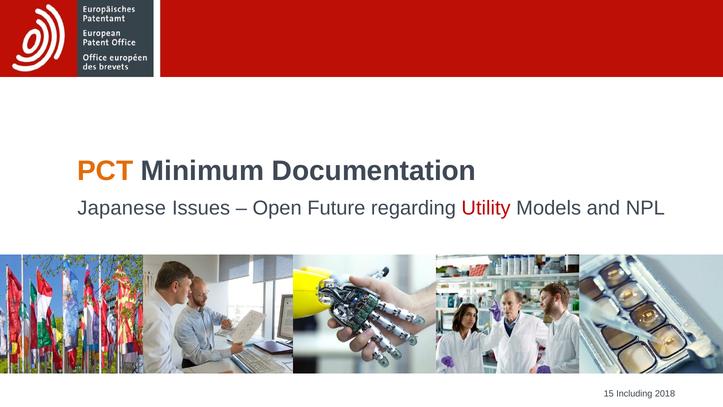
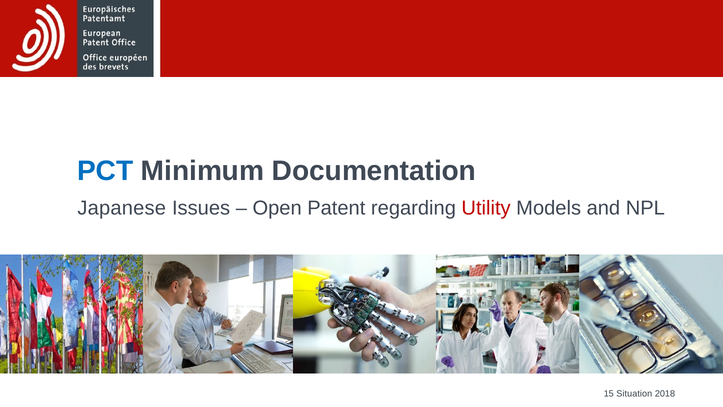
PCT colour: orange -> blue (105, 171)
Future: Future -> Patent (336, 208)
Including: Including -> Situation (634, 394)
